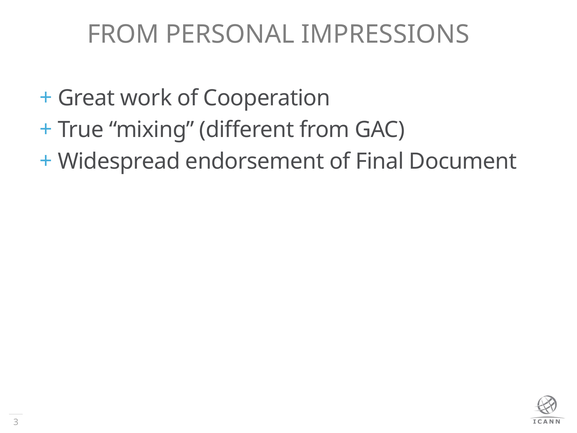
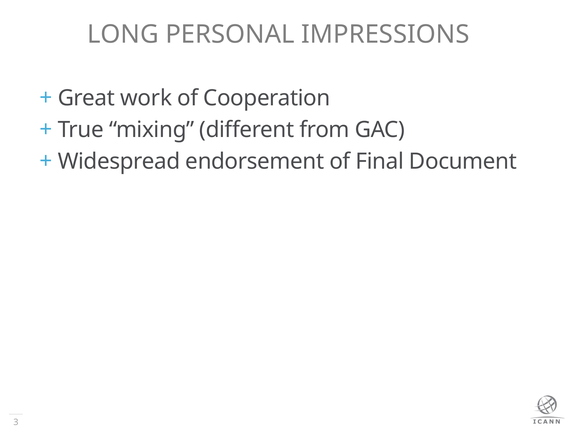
FROM: FROM -> LONG (123, 34)
